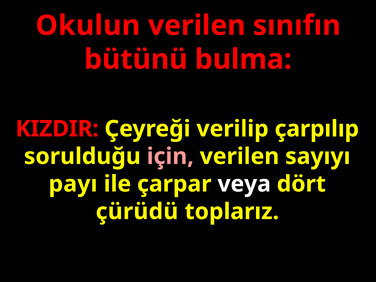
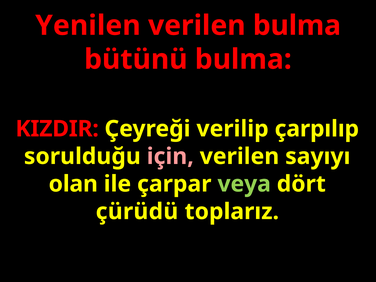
Okulun: Okulun -> Yenilen (88, 26)
verilen sınıfın: sınıfın -> bulma (297, 26)
payı: payı -> olan (73, 184)
veya colour: white -> light green (244, 184)
